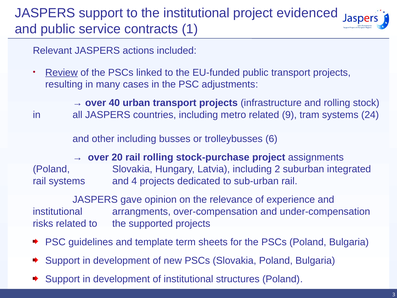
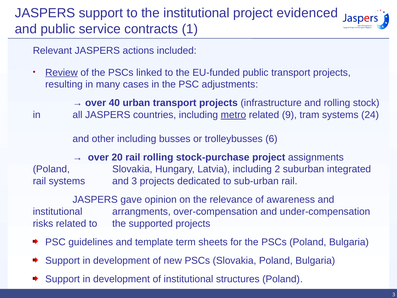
metro underline: none -> present (233, 115)
and 4: 4 -> 3 (134, 181)
experience: experience -> awareness (291, 200)
